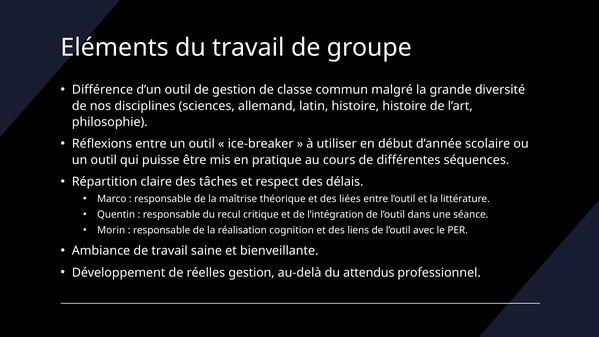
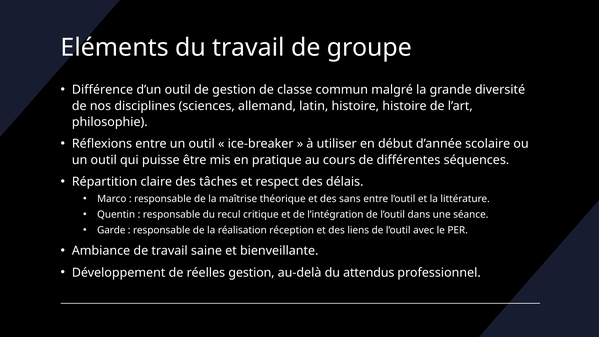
liées: liées -> sans (350, 199)
Morin: Morin -> Garde (111, 230)
cognition: cognition -> réception (292, 230)
